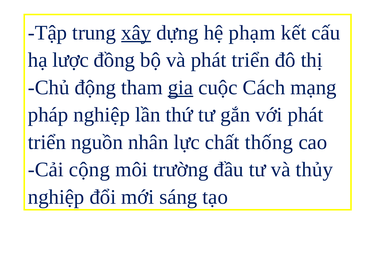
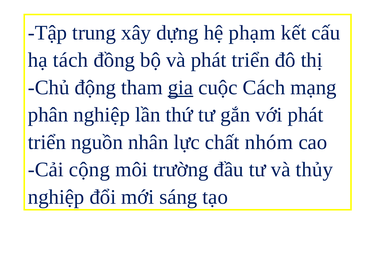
xây underline: present -> none (136, 33)
lược: lược -> tách (70, 60)
pháp: pháp -> phân (48, 115)
thống: thống -> nhóm (269, 143)
